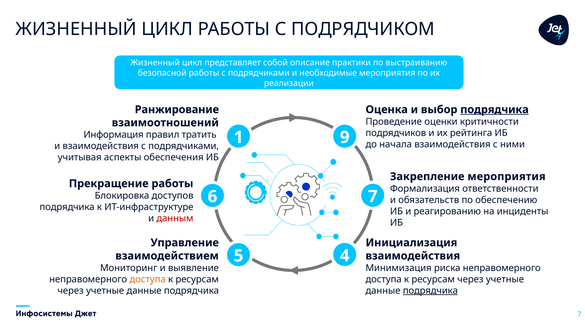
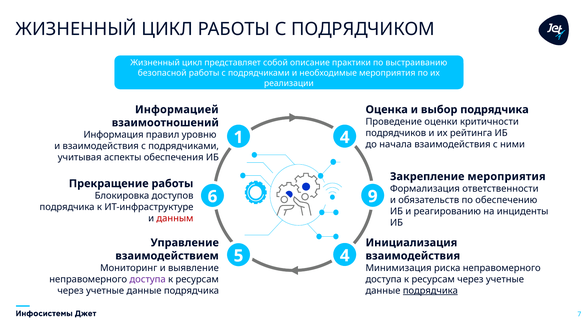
Ранжирование: Ранжирование -> Информацией (177, 110)
подрядчика underline: present -> none (494, 110)
тратить: тратить -> уровню (199, 135)
1 9: 9 -> 4 (345, 137)
6 7: 7 -> 9 (373, 197)
доступа colour: orange -> purple (148, 279)
